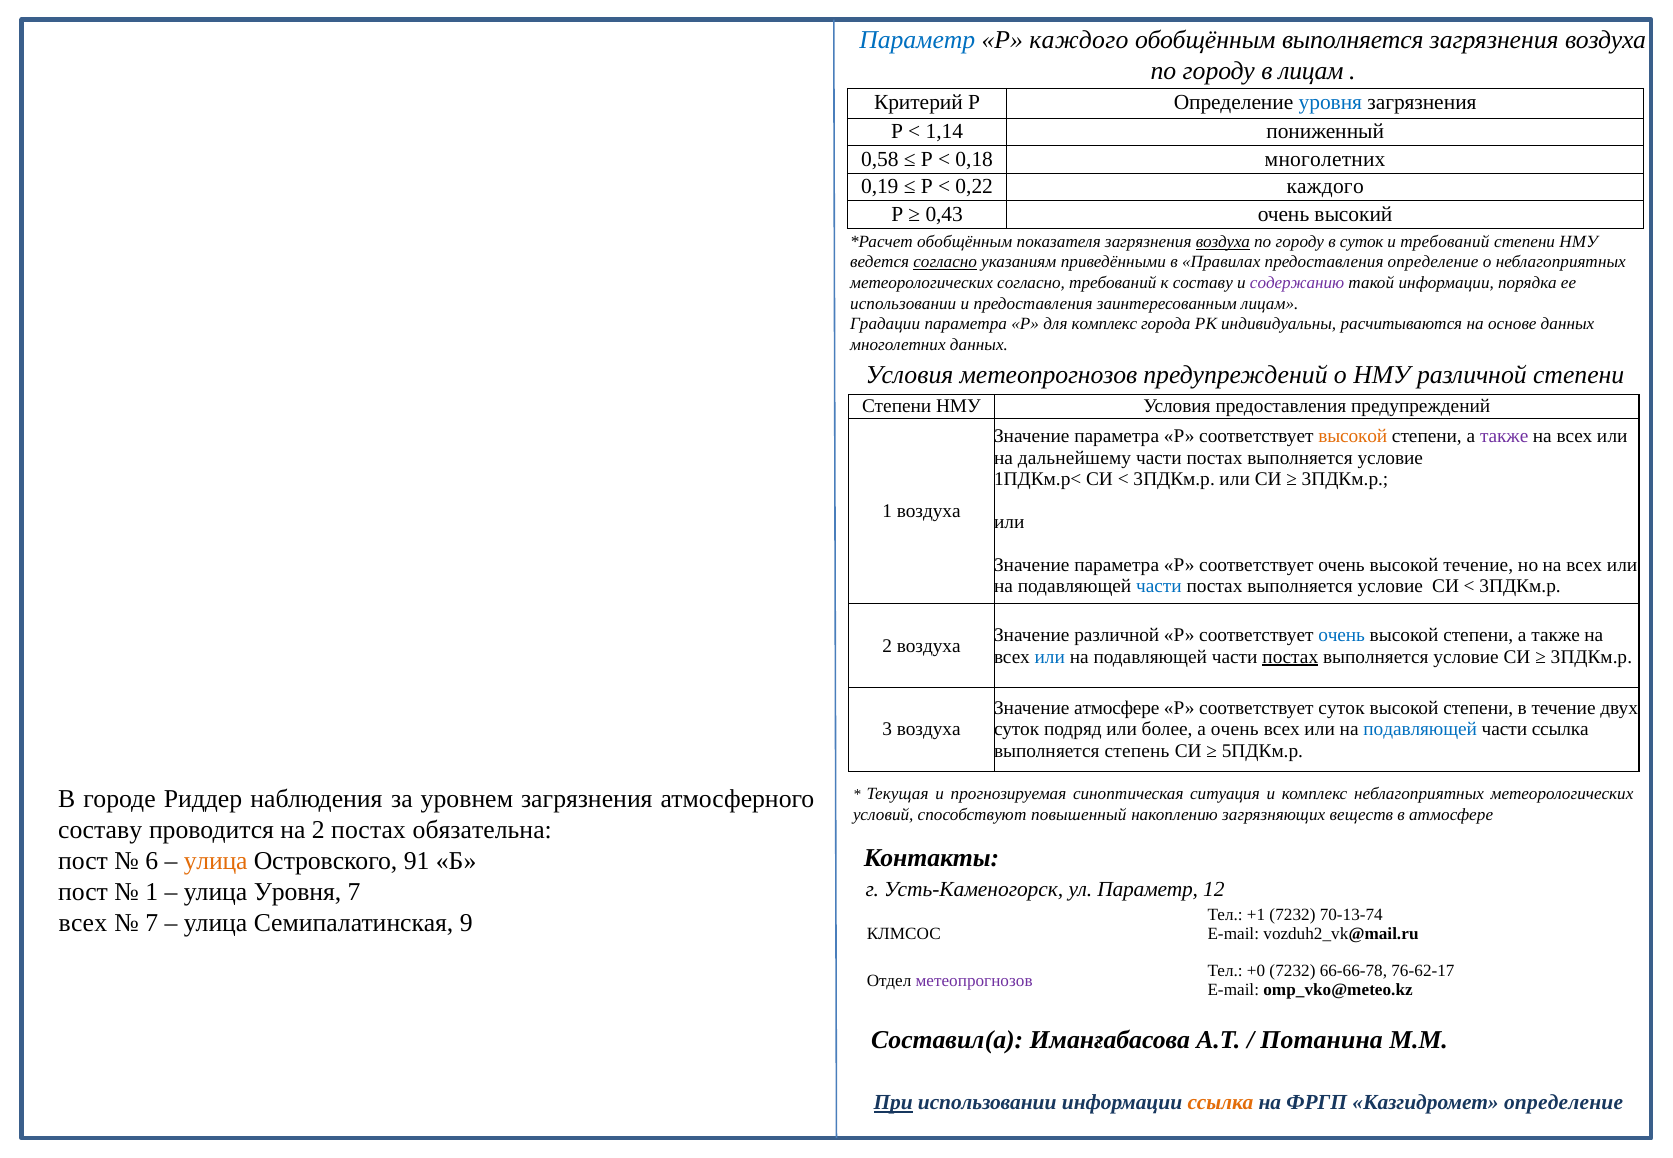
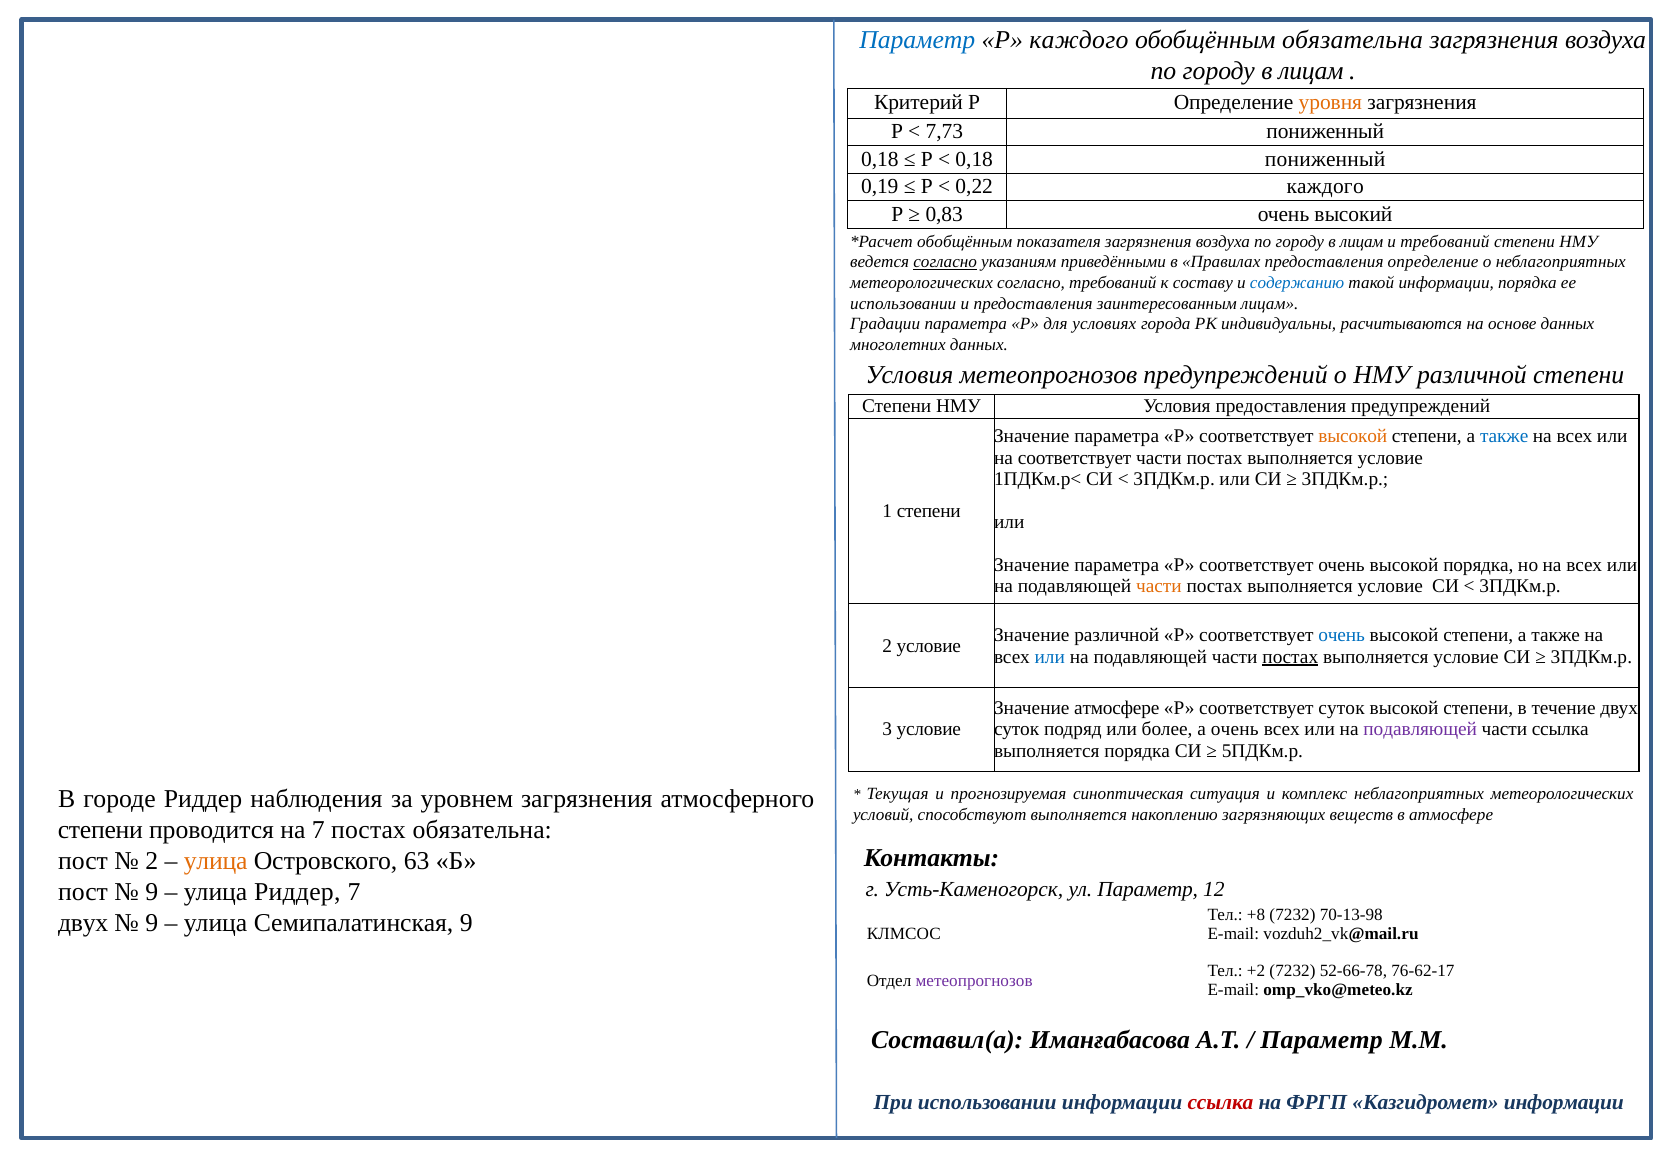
обобщённым выполняется: выполняется -> обязательна (1353, 40)
уровня colour: blue -> orange (1330, 102)
1,14: 1,14 -> 7,73 (944, 132)
0,58: 0,58 -> 0,18 (880, 159)
0,18 многолетних: многолетних -> пониженный (1325, 159)
0,43: 0,43 -> 0,83 (944, 215)
воздуха underline: present -> none (1223, 242)
суток: суток -> лицам (1362, 242)
содержанию colour: purple -> blue (1297, 283)
для комплекс: комплекс -> условиях (1104, 324)
также colour: purple -> blue (1504, 436)
на дальнейшему: дальнейшему -> соответствует (1075, 458)
1 воздуха: воздуха -> степени (929, 511)
высокой течение: течение -> порядка (1478, 565)
части colour: blue -> orange (1159, 586)
2 воздуха: воздуха -> условие (929, 646)
3 воздуха: воздуха -> условие (929, 730)
подавляющей colour: blue -> purple (1420, 730)
выполняется степень: степень -> порядка (1137, 751)
способствуют повышенный: повышенный -> выполняется (1079, 815)
составу: составу -> степени (100, 830)
на 2: 2 -> 7 (318, 830)
6: 6 -> 2 (152, 861)
91: 91 -> 63 (417, 861)
1: 1 -> 9 (152, 892)
улица Уровня: Уровня -> Риддер (297, 892)
+1: +1 -> +8 (1256, 915)
70-13-74: 70-13-74 -> 70-13-98 (1351, 915)
всех: всех -> двух (83, 923)
7: 7 -> 9 (152, 923)
+0: +0 -> +2 (1256, 971)
66-66-78: 66-66-78 -> 52-66-78 (1353, 971)
Потанина: Потанина -> Параметр (1322, 1040)
При underline: present -> none (893, 1103)
ссылка colour: orange -> red (1221, 1103)
Казгидромет определение: определение -> информации (1564, 1103)
